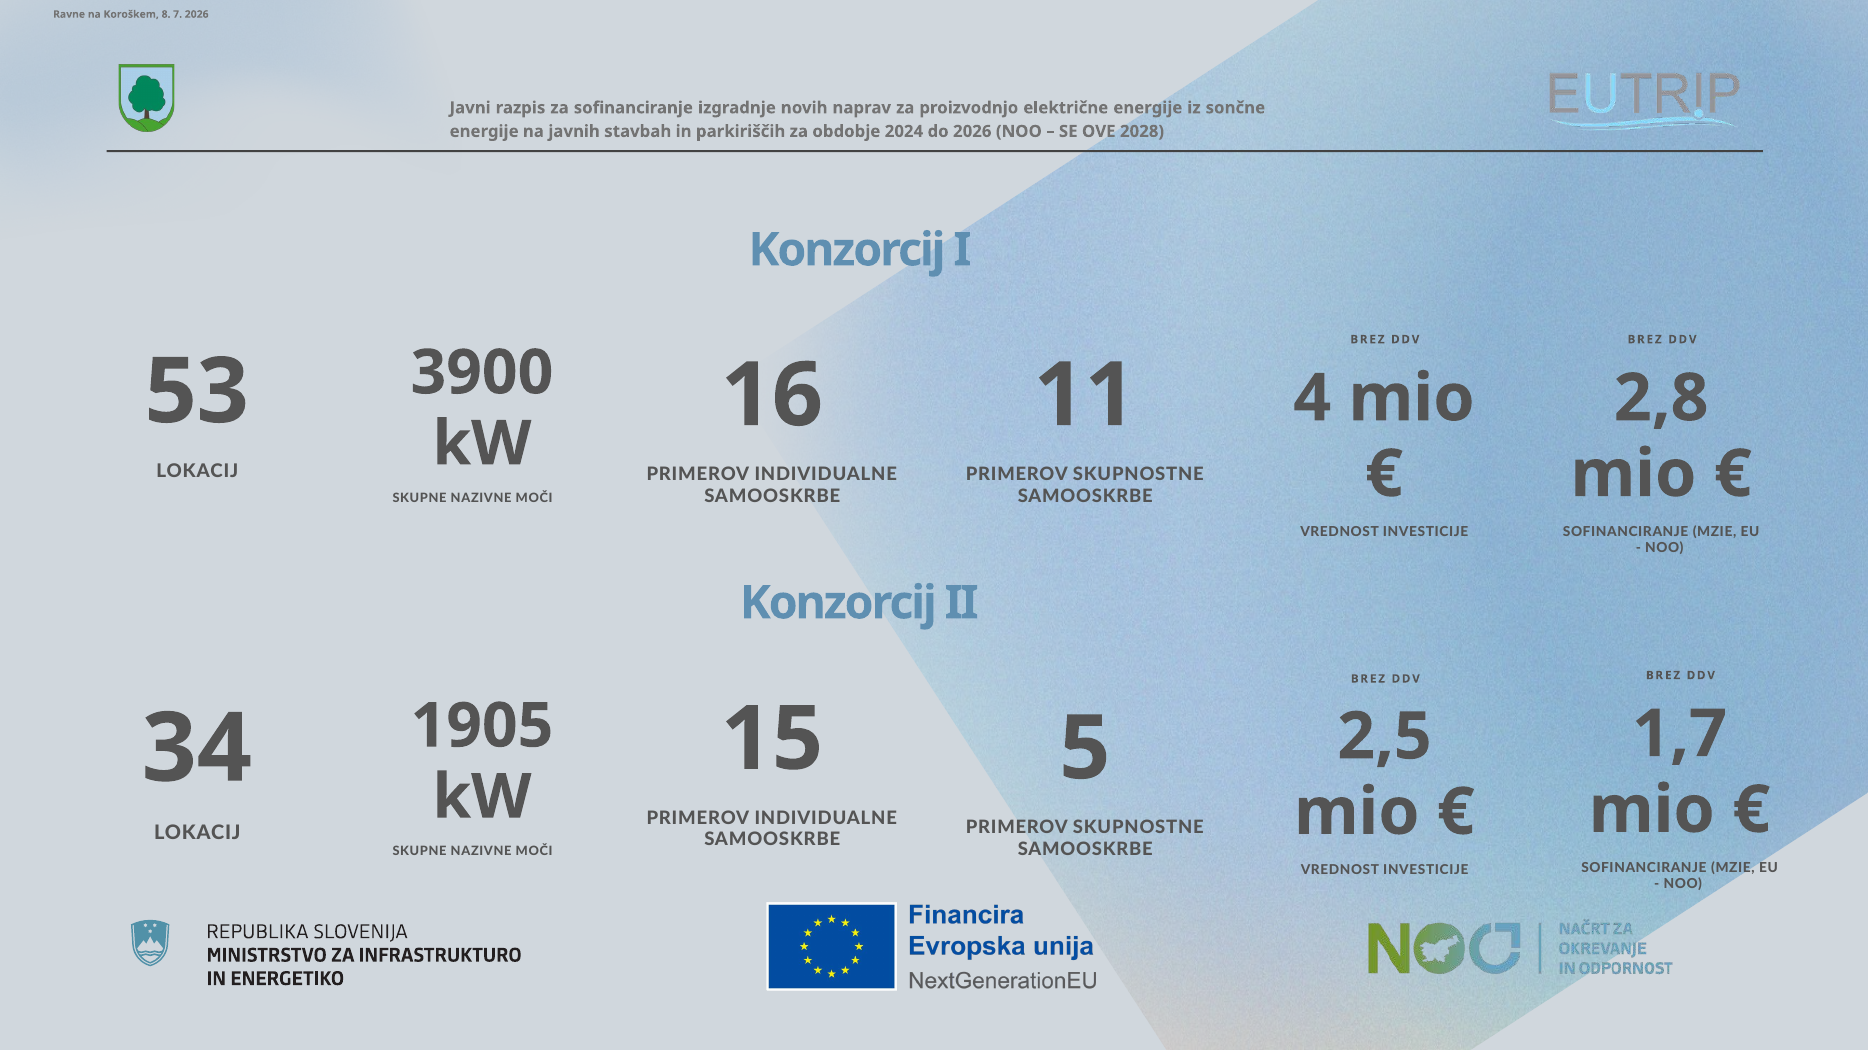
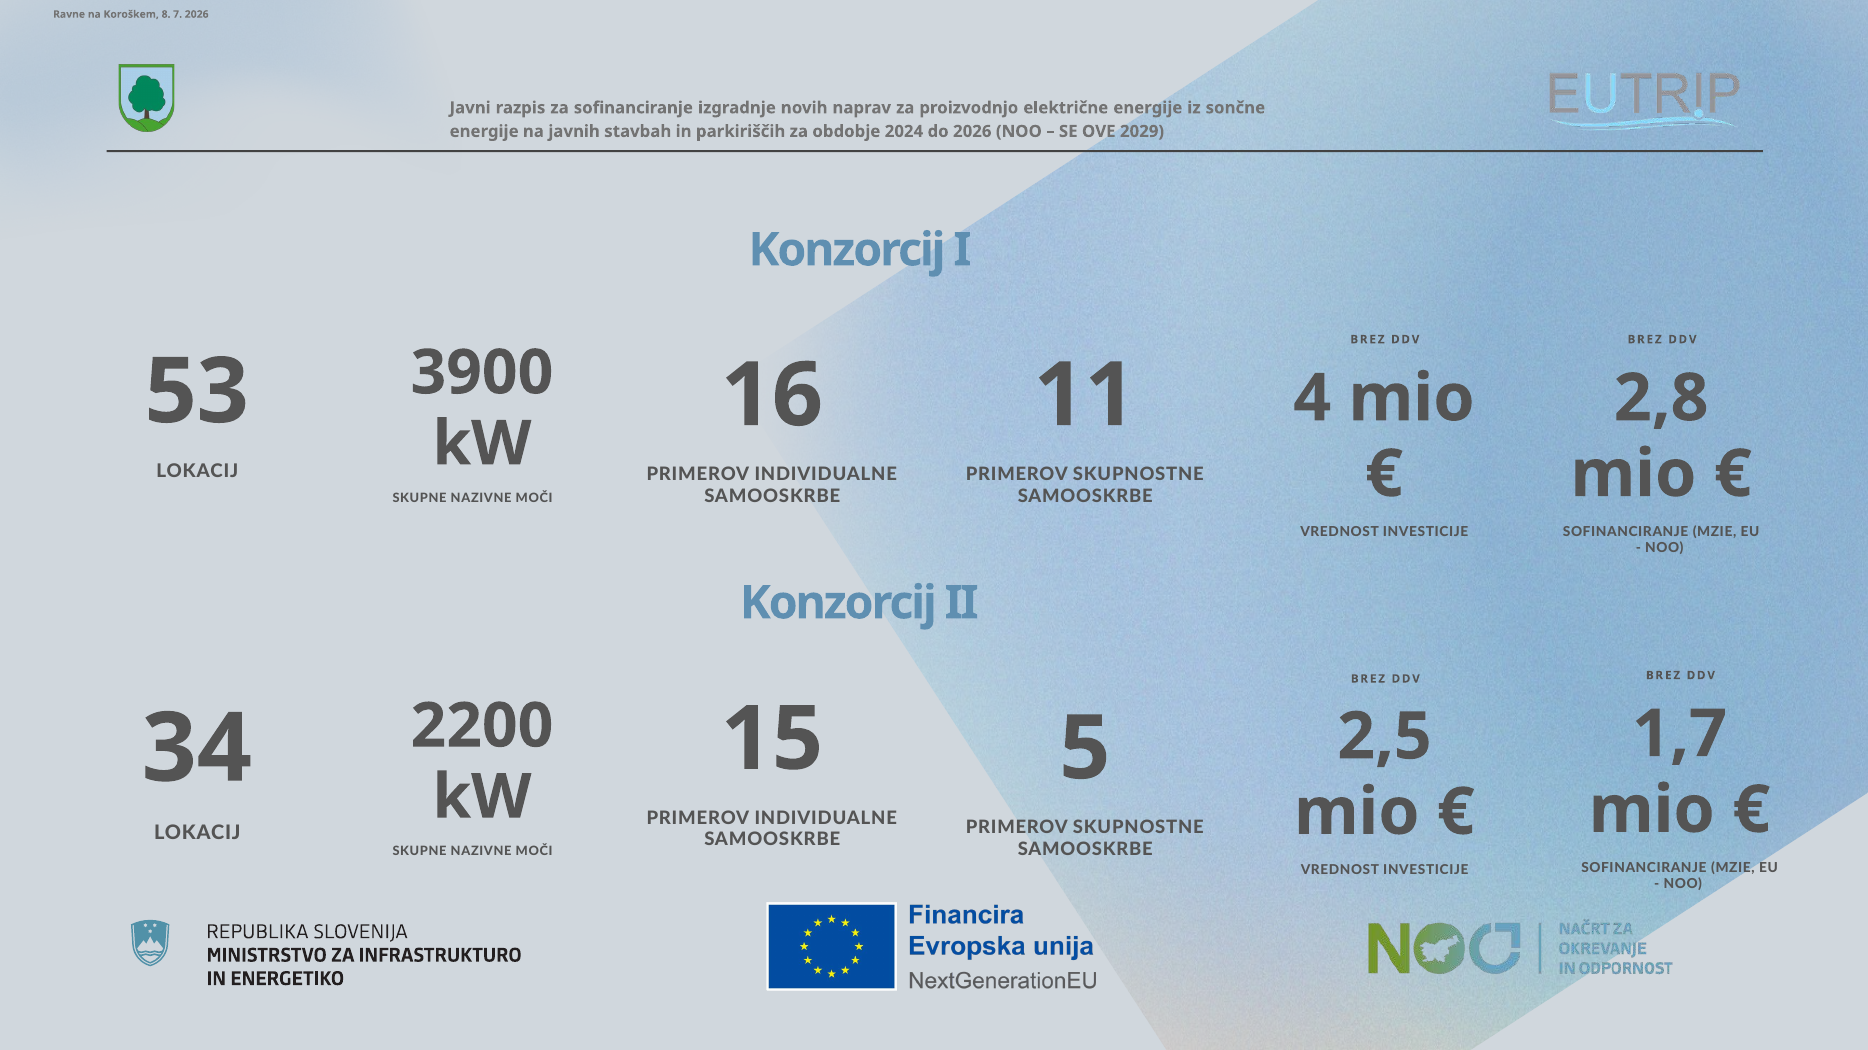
2028: 2028 -> 2029 (1142, 131)
1905: 1905 -> 2200 (482, 727)
